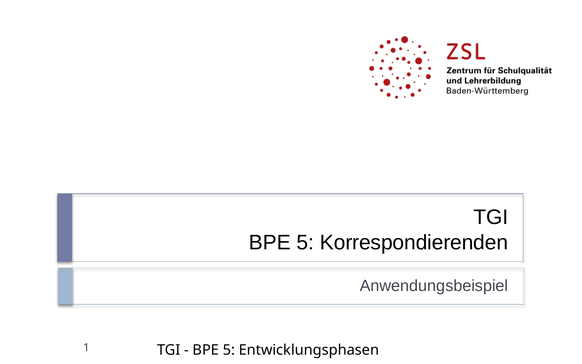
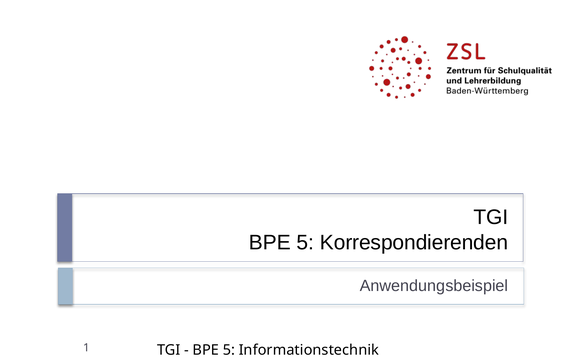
Entwicklungsphasen: Entwicklungsphasen -> Informationstechnik (309, 350)
